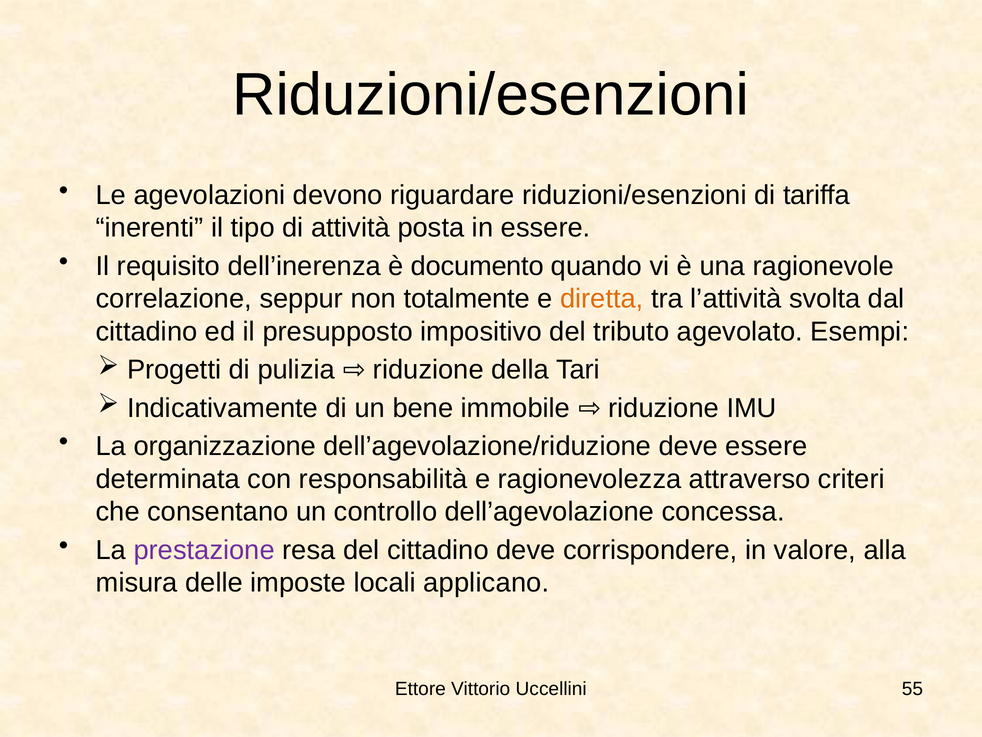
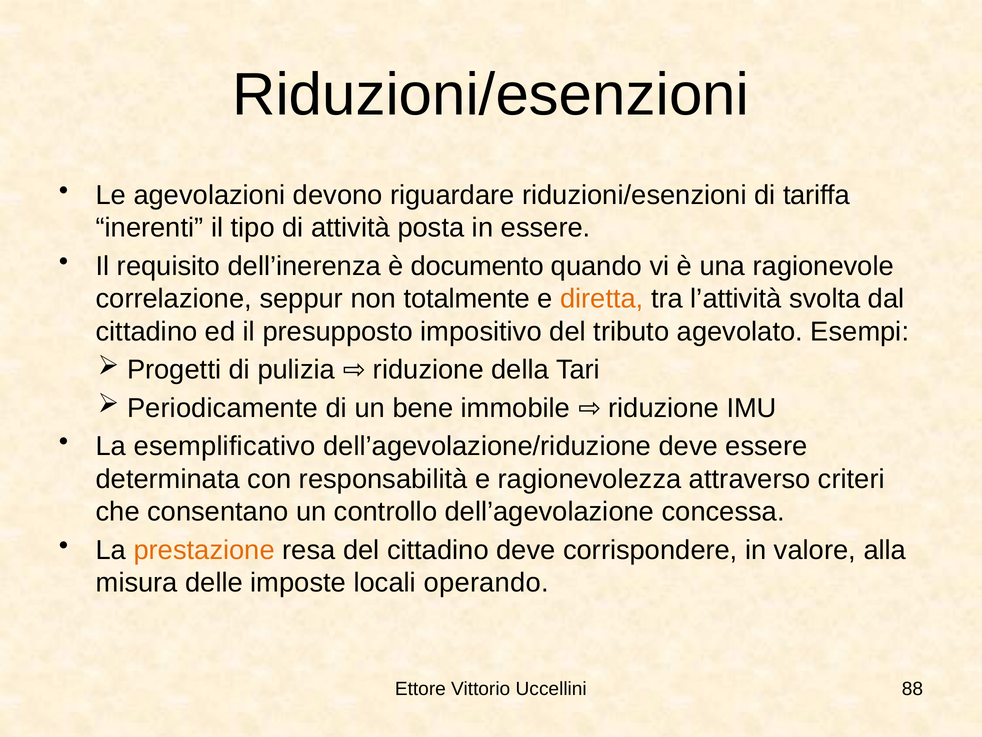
Indicativamente: Indicativamente -> Periodicamente (223, 408)
organizzazione: organizzazione -> esemplificativo (225, 446)
prestazione colour: purple -> orange (204, 550)
applicano: applicano -> operando (486, 583)
55: 55 -> 88 (912, 688)
